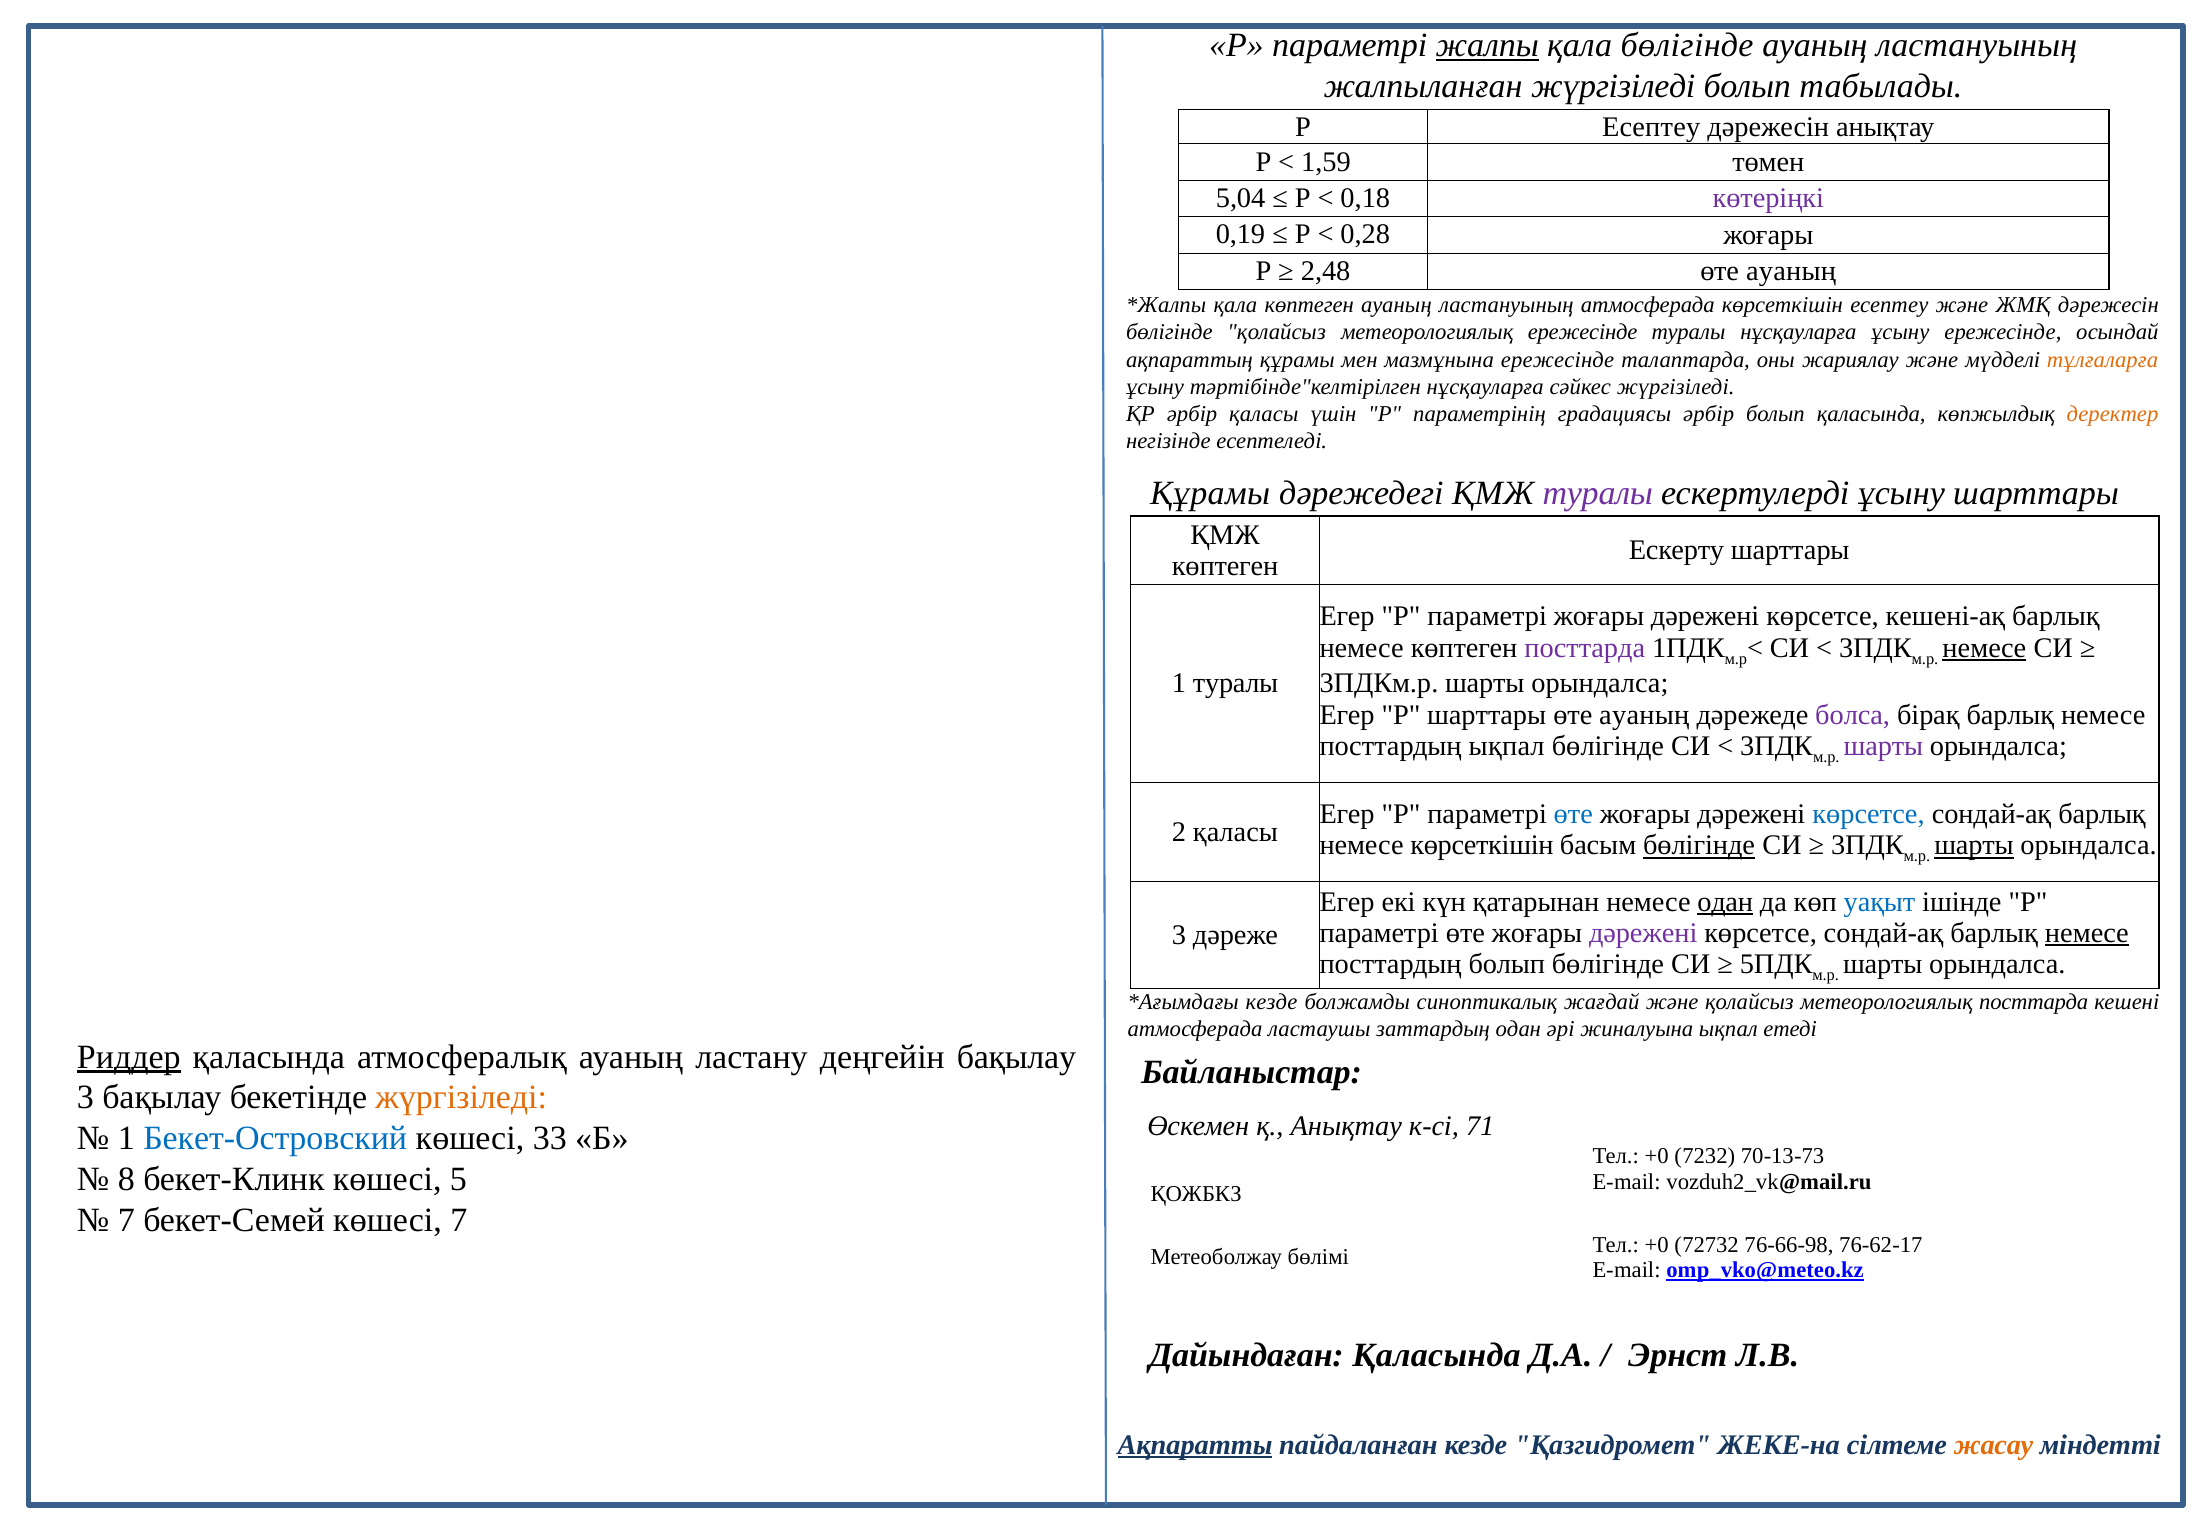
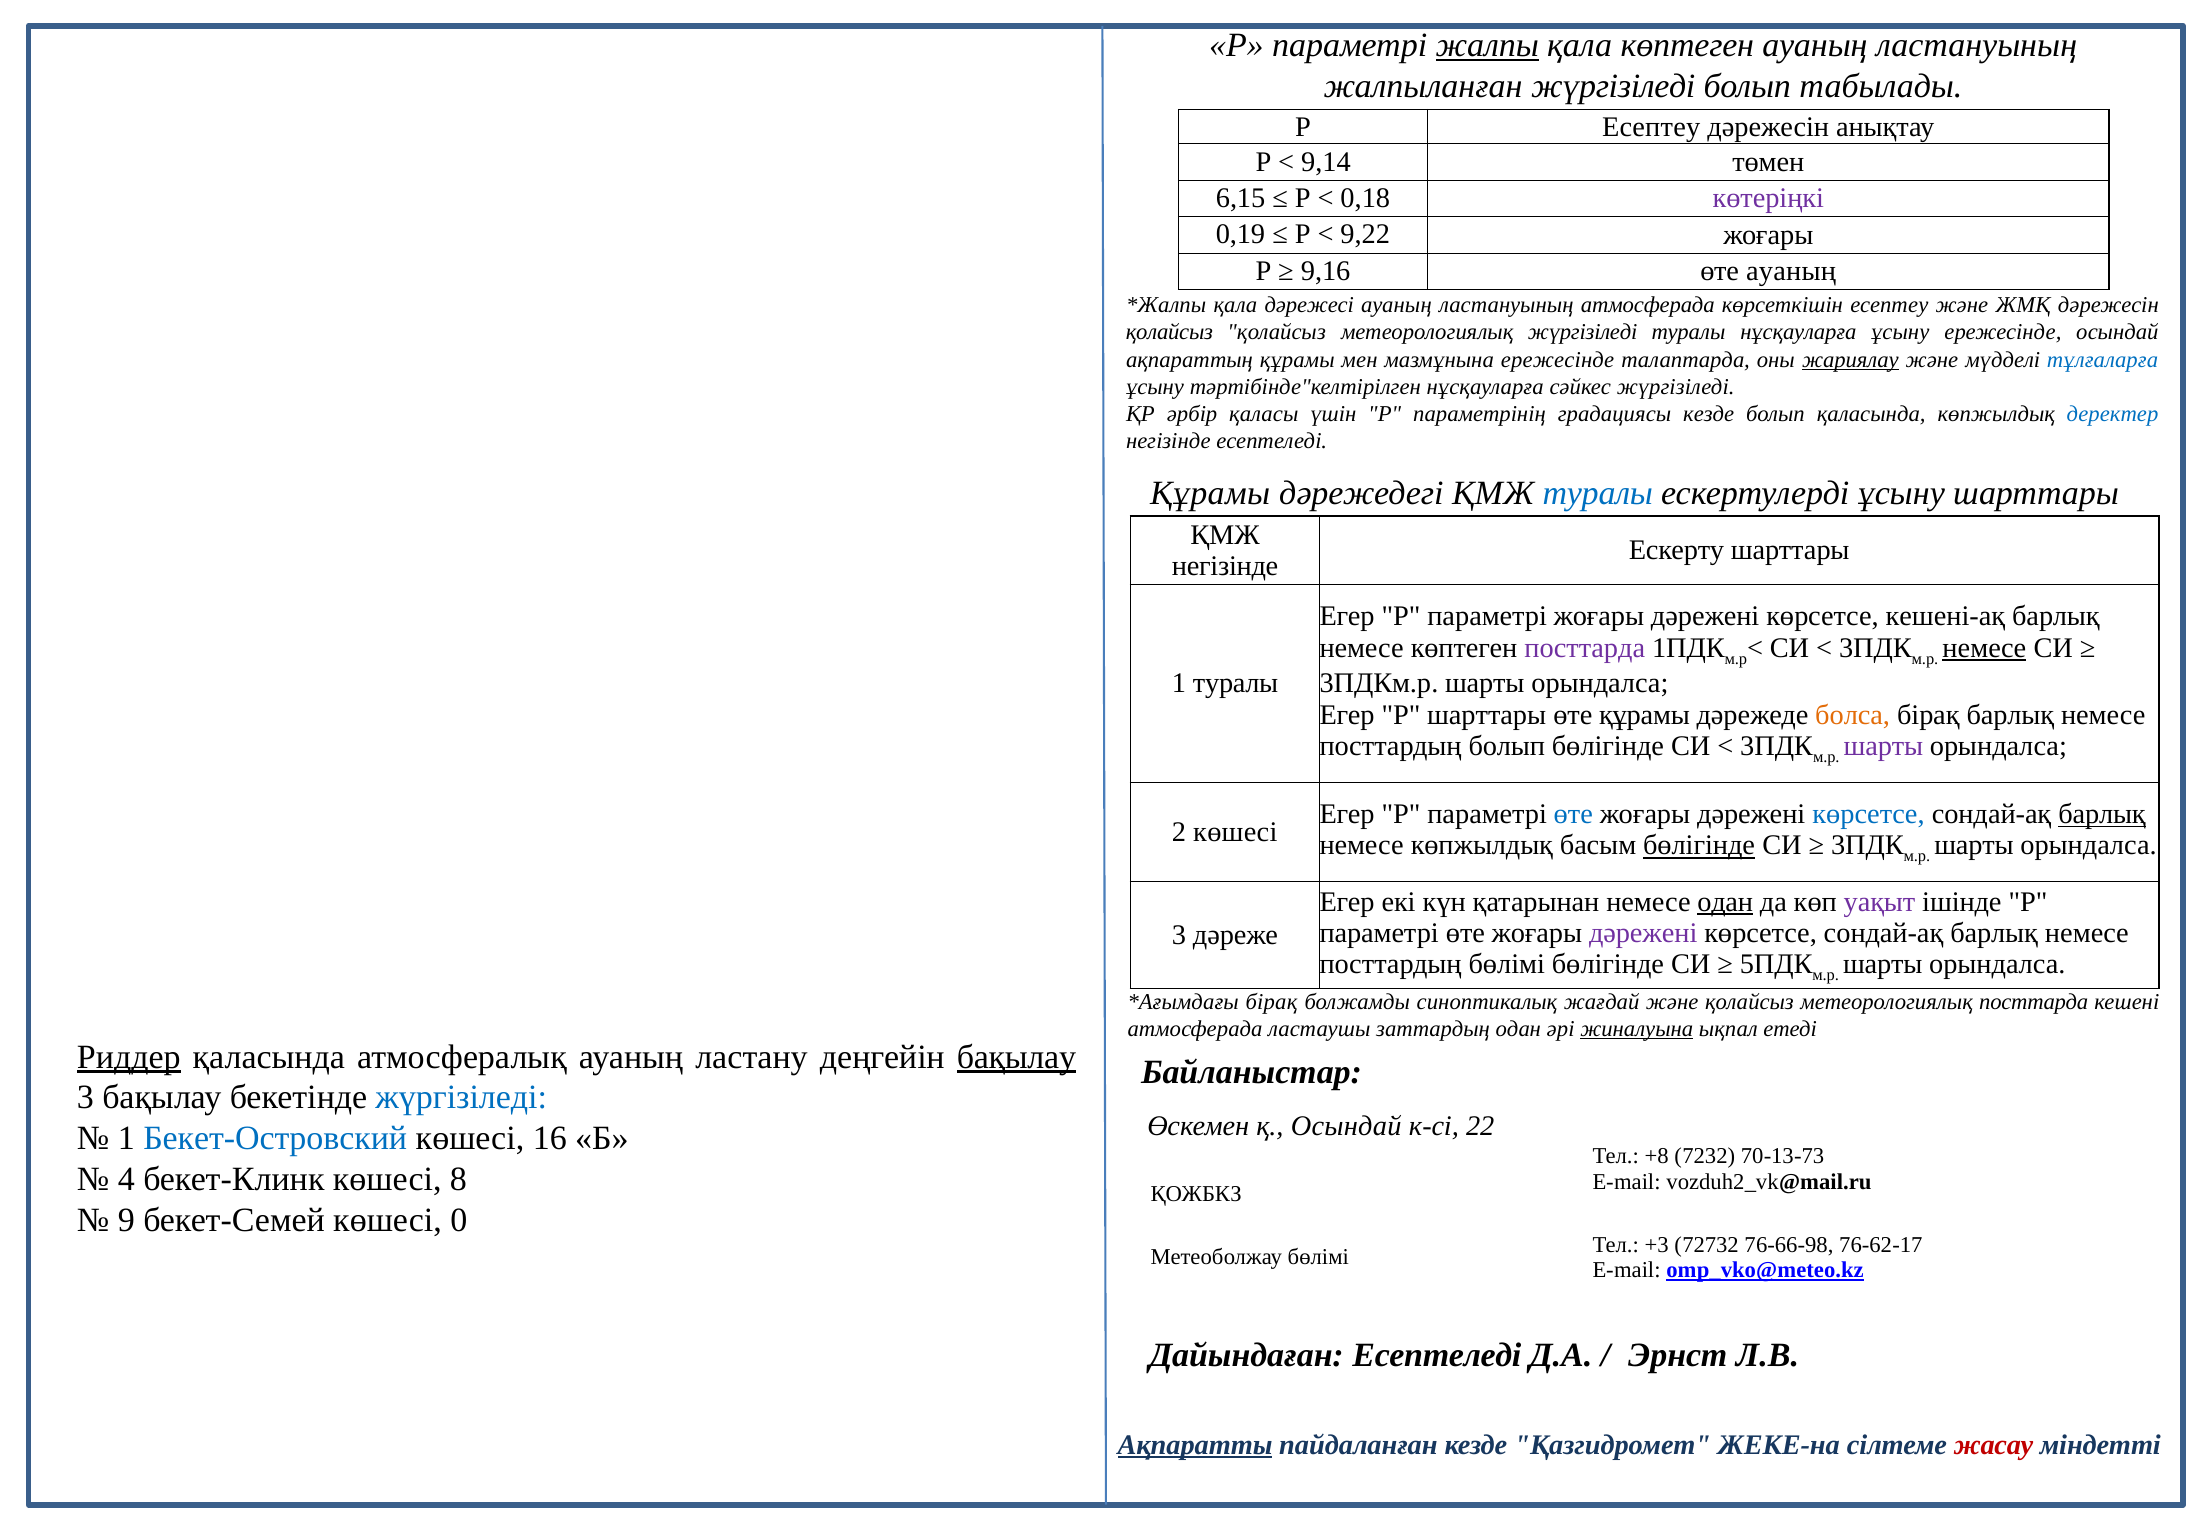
қала бөлігінде: бөлігінде -> көптеген (1687, 46)
1,59: 1,59 -> 9,14 (1326, 162)
5,04: 5,04 -> 6,15 (1241, 198)
0,28: 0,28 -> 9,22 (1365, 235)
2,48: 2,48 -> 9,16 (1326, 271)
қала көптеген: көптеген -> дәрежесі (1309, 305)
бөлігінде: бөлігінде -> қолайсыз (1169, 333)
метеорологиялық ережесінде: ережесінде -> жүргізіледі (1583, 333)
жариялау underline: none -> present (1850, 360)
тұлғаларға colour: orange -> blue (2103, 360)
градациясы әрбір: әрбір -> кезде (1709, 414)
деректер colour: orange -> blue (2113, 414)
туралы colour: purple -> blue (1598, 493)
көптеген: көптеген -> негізінде (1225, 566)
ауаның: ауаның -> құрамы (1645, 715)
болса colour: purple -> orange (1853, 715)
посттардың ықпал: ықпал -> болып (1507, 746)
барлық underline: none -> present (2102, 814)
2 қаласы: қаласы -> көшесі (1235, 832)
немесе көрсеткішін: көрсеткішін -> көпжылдық (1482, 846)
шарты underline: present -> none (1974, 846)
уақыт colour: blue -> purple (1879, 902)
немесе underline: present -> none (2087, 933)
посттардың болып: болып -> бөлімі (1507, 964)
кезде: кезде -> бірақ (1271, 1002)
жиналуына underline: none -> present (1637, 1029)
бақылау underline: none -> present (1016, 1057)
жүргізіледі colour: orange -> blue (461, 1098)
қ Анықтау: Анықтау -> Осындай (1346, 1127)
71: 71 -> 22 (1480, 1127)
33: 33 -> 16 (550, 1139)
+0: +0 -> +8 (1657, 1157)
8: 8 -> 4 (126, 1180)
5: 5 -> 8 (458, 1180)
7: 7 -> 9 (126, 1220)
көшесі 7: 7 -> 0 (459, 1220)
+0: +0 -> +3 (1657, 1245)
Дайындаған Қаласында: Қаласында -> Есептеледі (1437, 1355)
жасау colour: orange -> red (1994, 1445)
